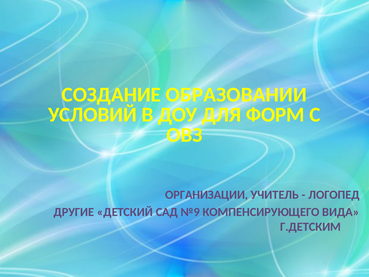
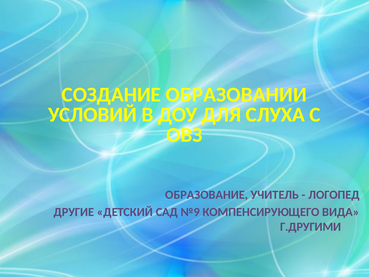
ФОРМ: ФОРМ -> СЛУХА (275, 115)
ОРГАНИЗАЦИИ: ОРГАНИЗАЦИИ -> ОБРАЗОВАНИЕ (207, 195)
Г.ДЕТСКИМ: Г.ДЕТСКИМ -> Г.ДРУГИМИ (311, 227)
